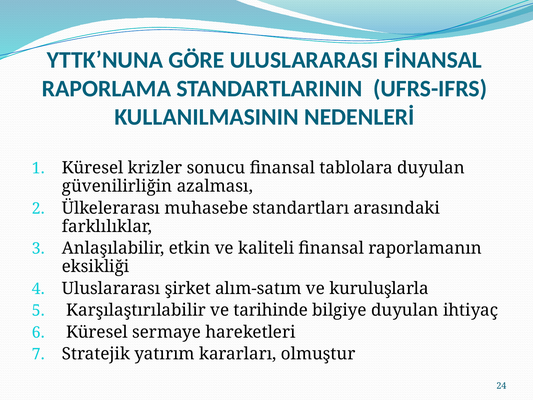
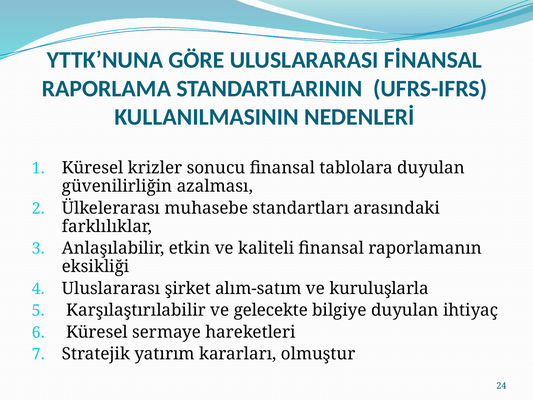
tarihinde: tarihinde -> gelecekte (271, 310)
